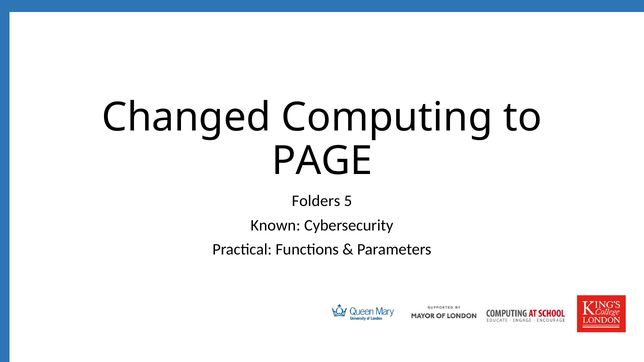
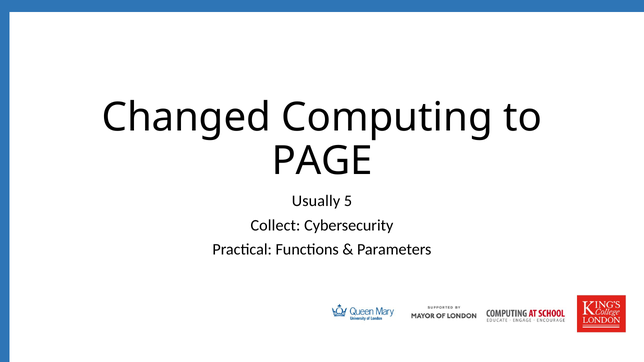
Folders: Folders -> Usually (316, 201)
Known: Known -> Collect (275, 225)
